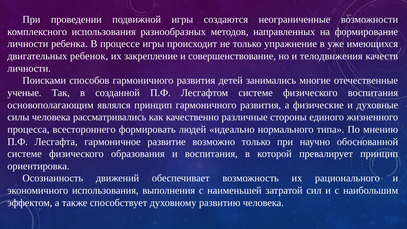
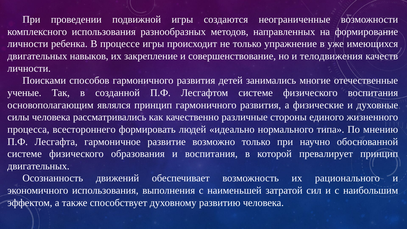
ребенок: ребенок -> навыков (89, 56)
ориентировка: ориентировка -> двигательных (38, 166)
